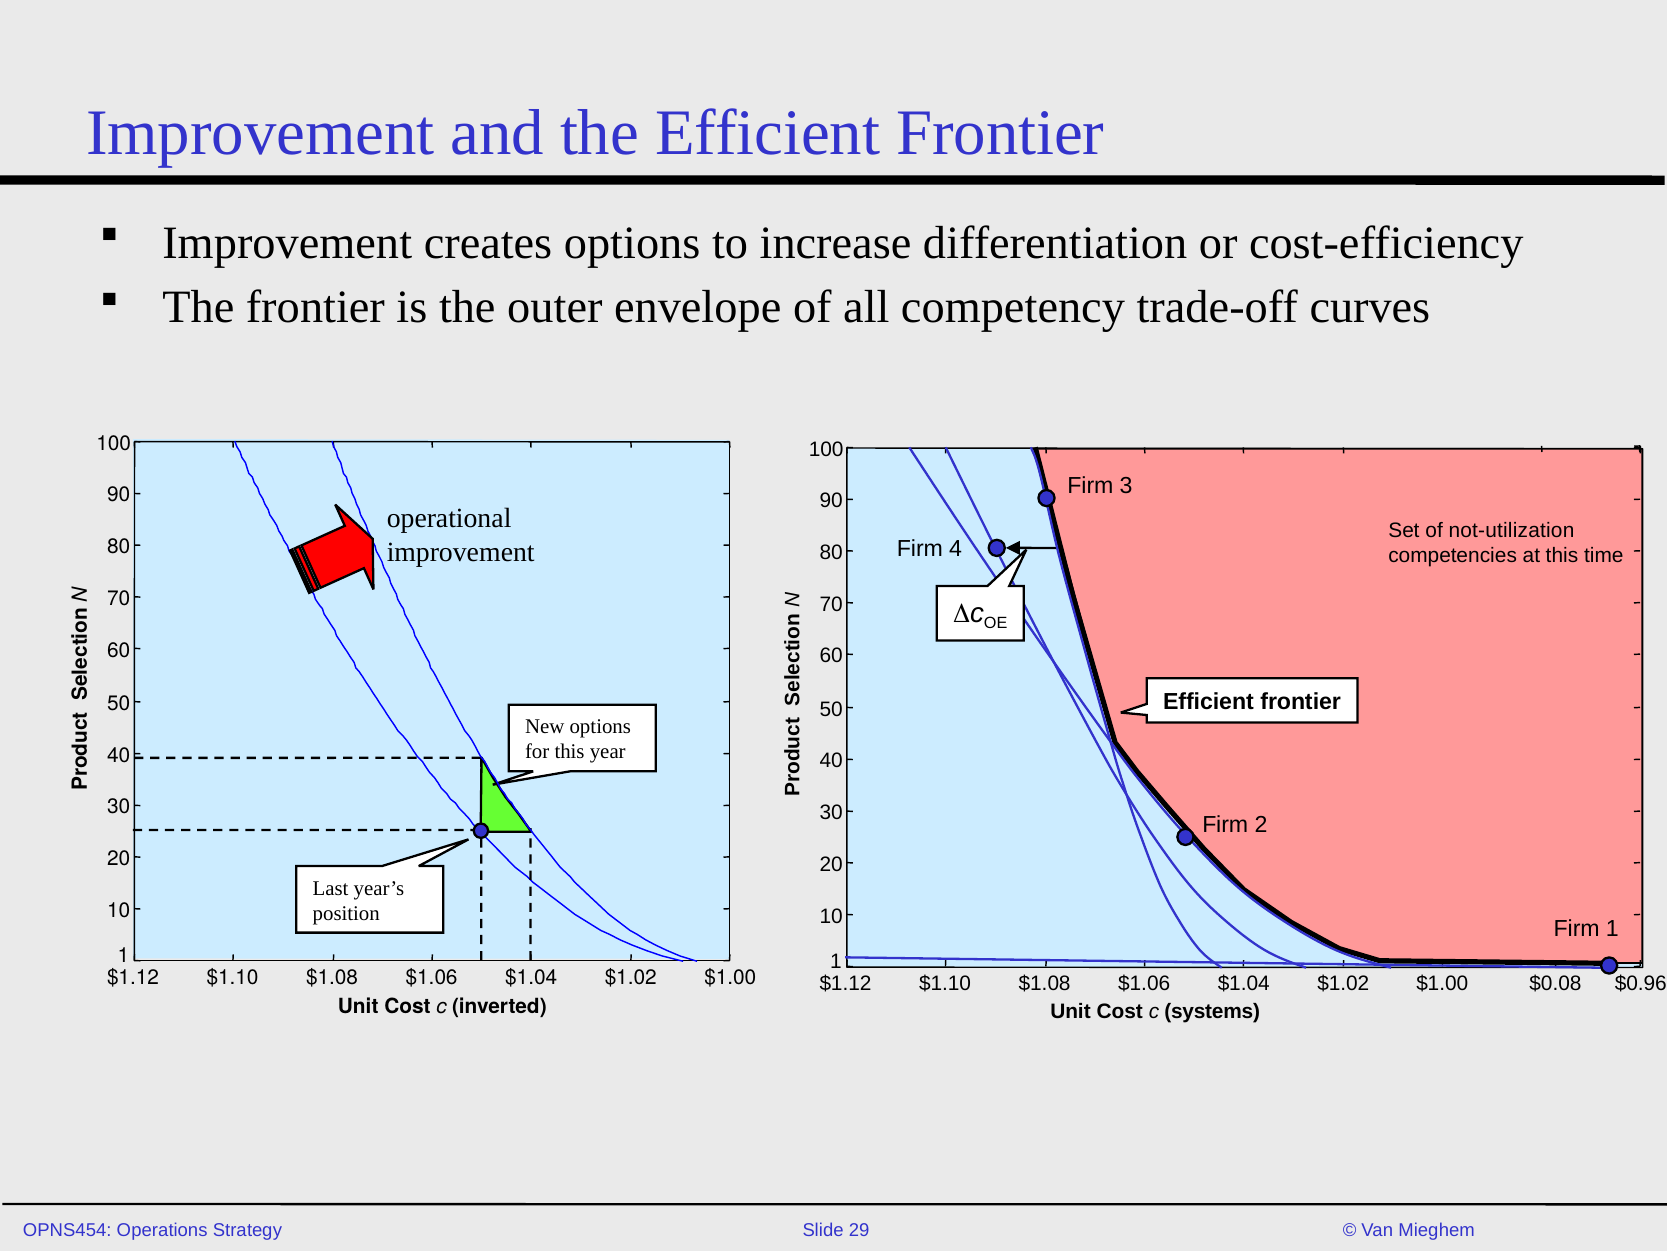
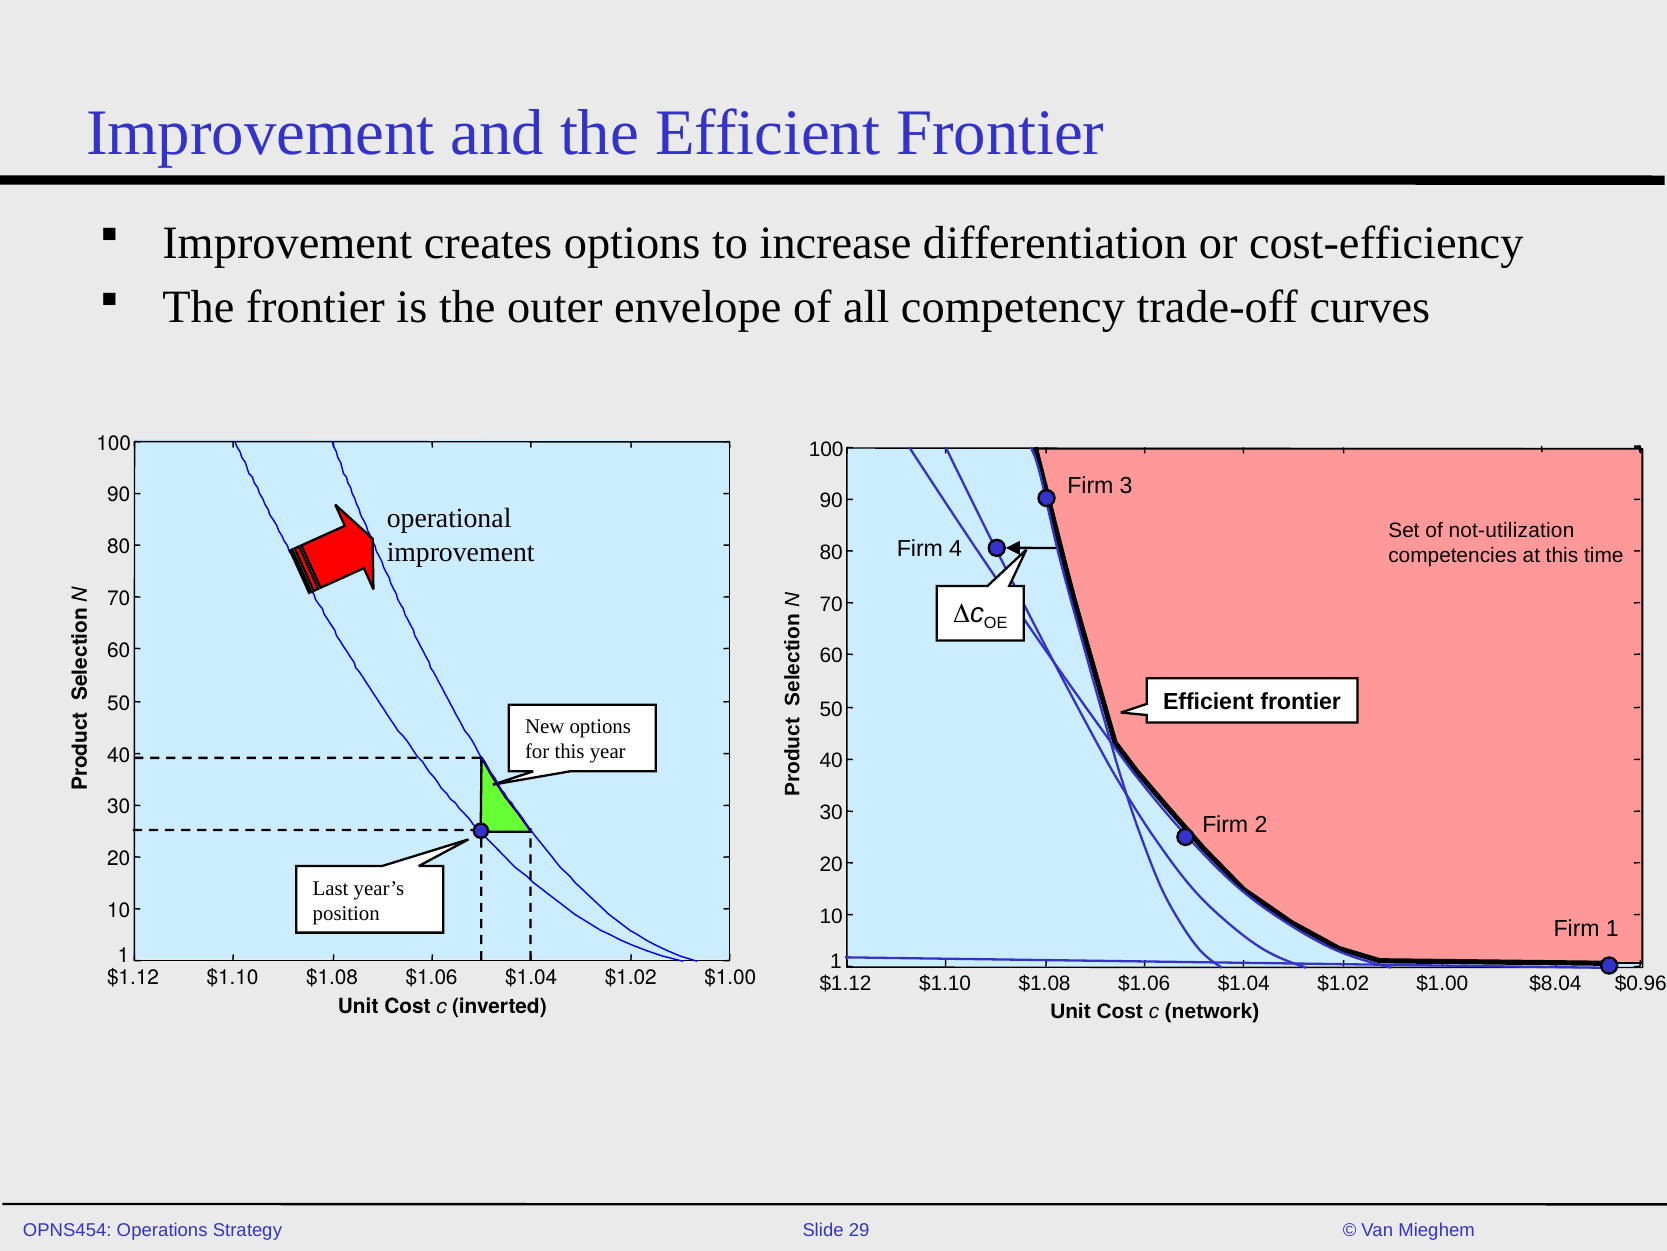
$0.08: $0.08 -> $8.04 (1555, 983)
systems: systems -> network (1212, 1011)
